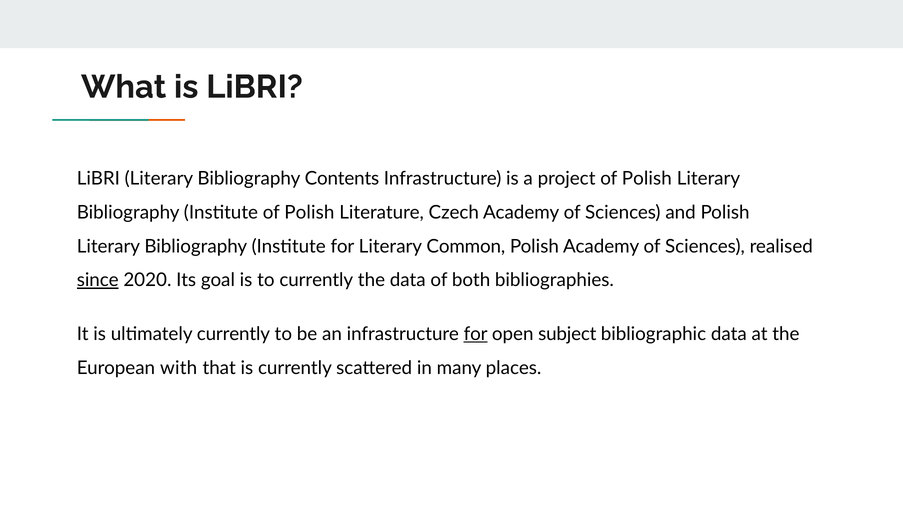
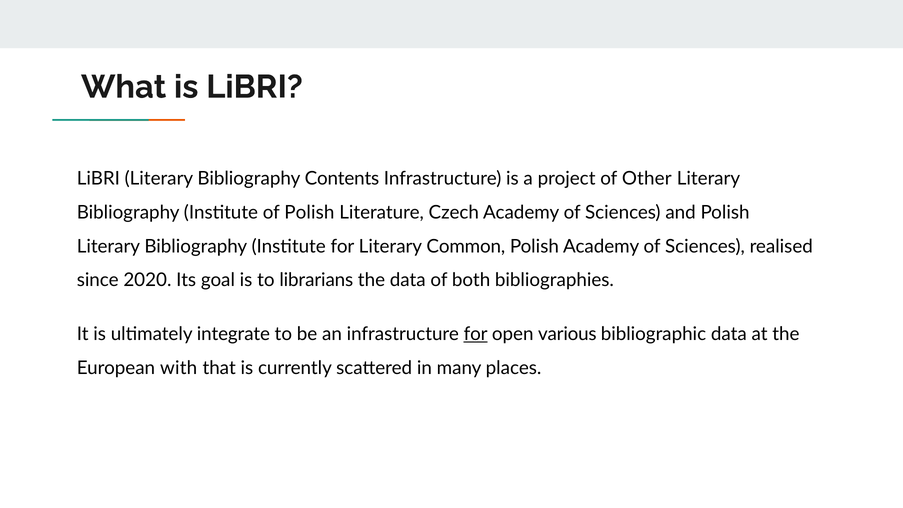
project of Polish: Polish -> Other (647, 179)
since underline: present -> none (98, 280)
to currently: currently -> librarians (316, 280)
ultimately currently: currently -> integrate (233, 334)
subject: subject -> various (567, 334)
